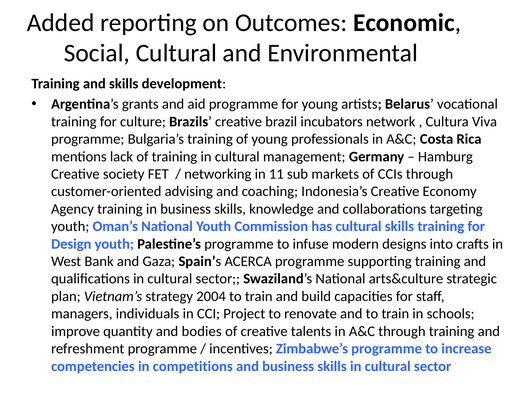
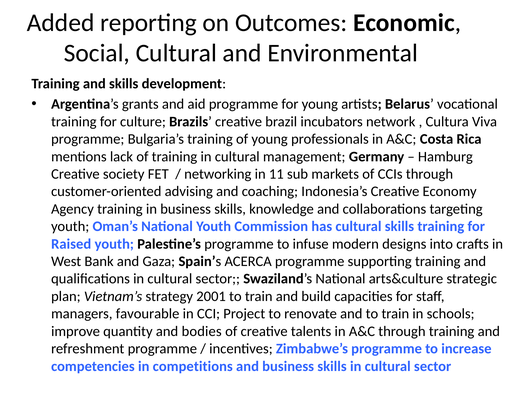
Design: Design -> Raised (71, 244)
2004: 2004 -> 2001 (211, 296)
individuals: individuals -> favourable (148, 314)
